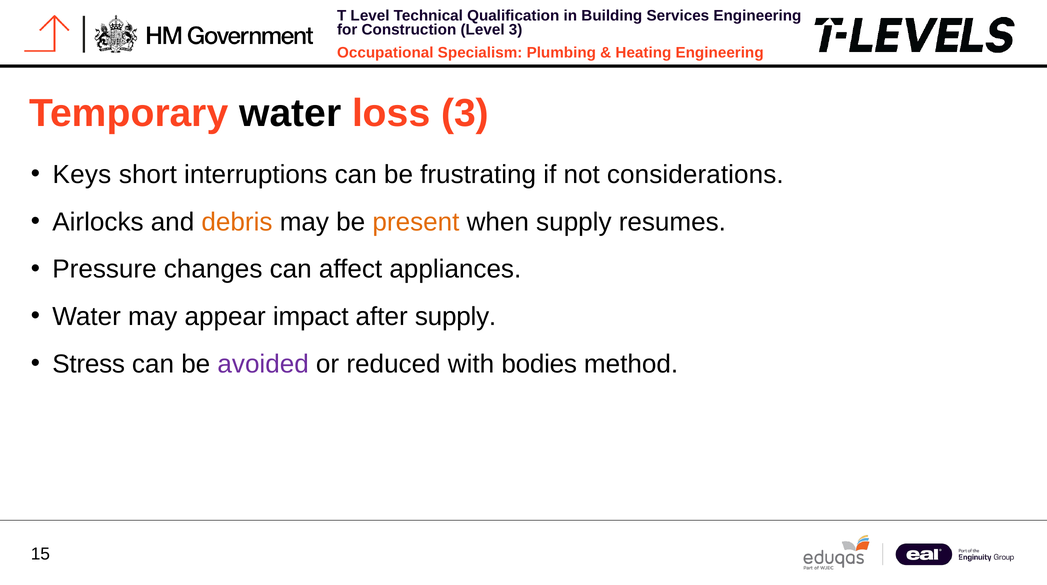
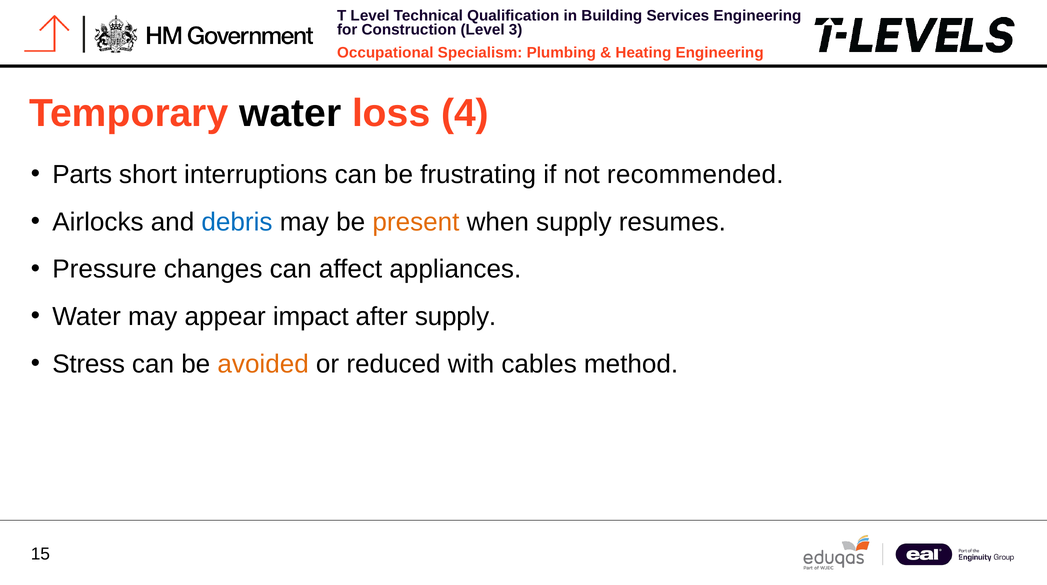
loss 3: 3 -> 4 (465, 114)
Keys: Keys -> Parts (82, 175)
considerations: considerations -> recommended (695, 175)
debris colour: orange -> blue (237, 222)
avoided colour: purple -> orange (263, 364)
bodies: bodies -> cables (539, 364)
